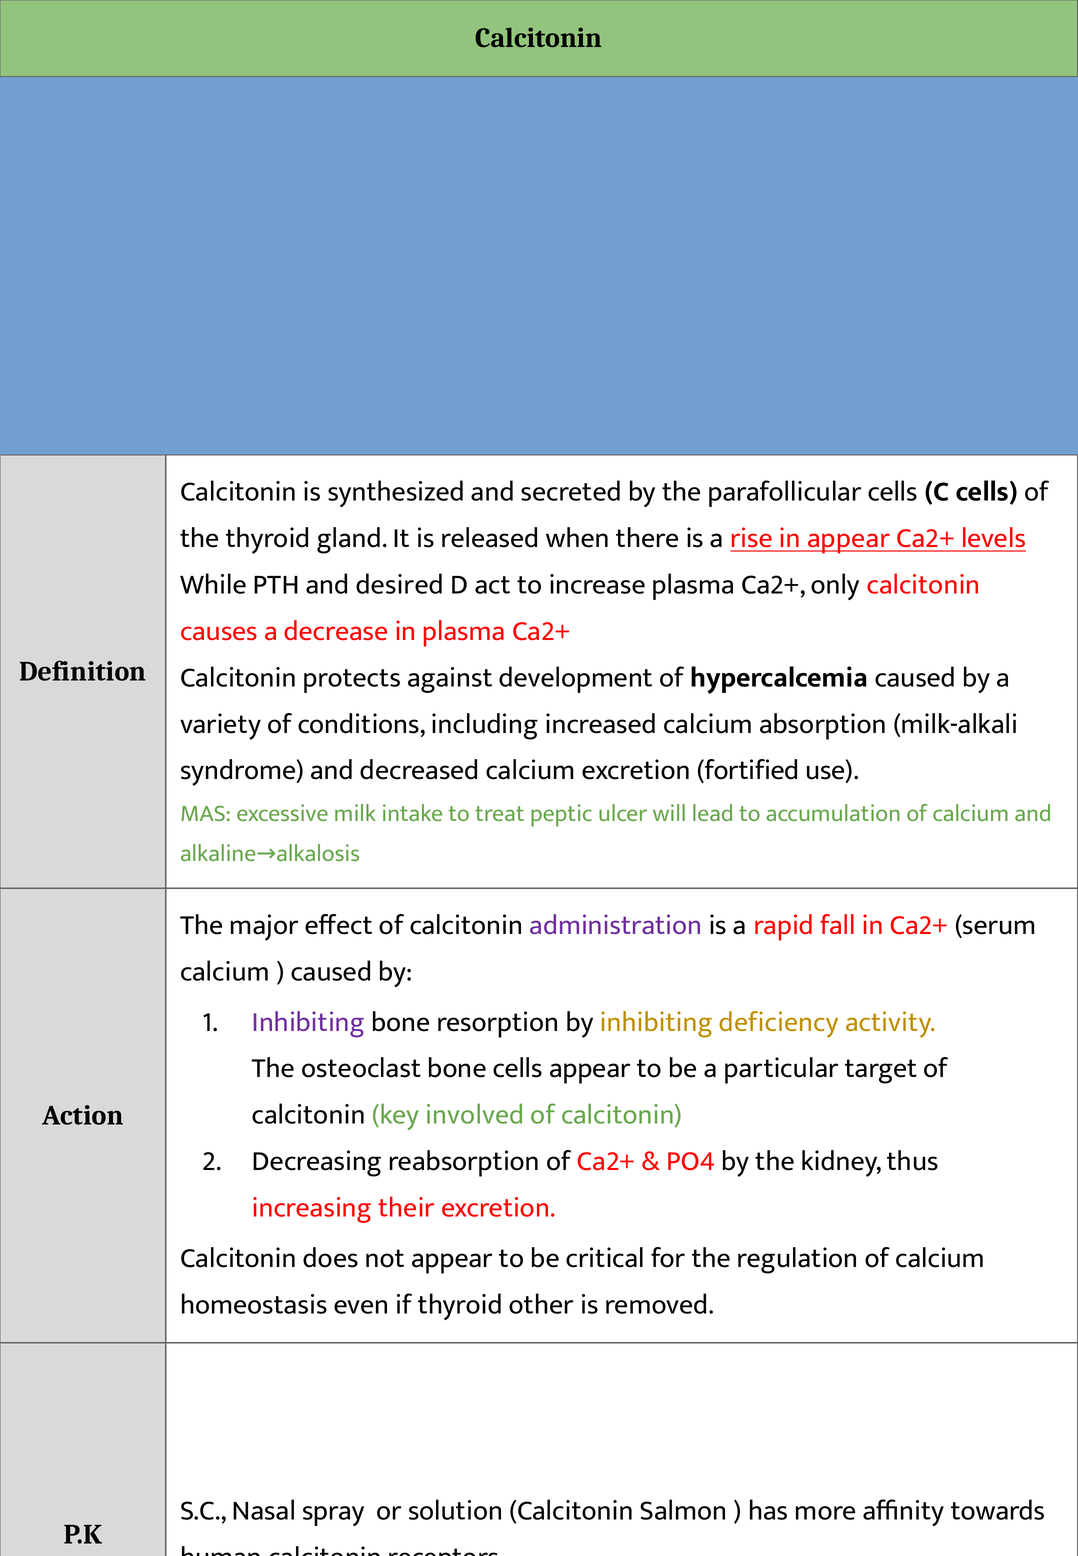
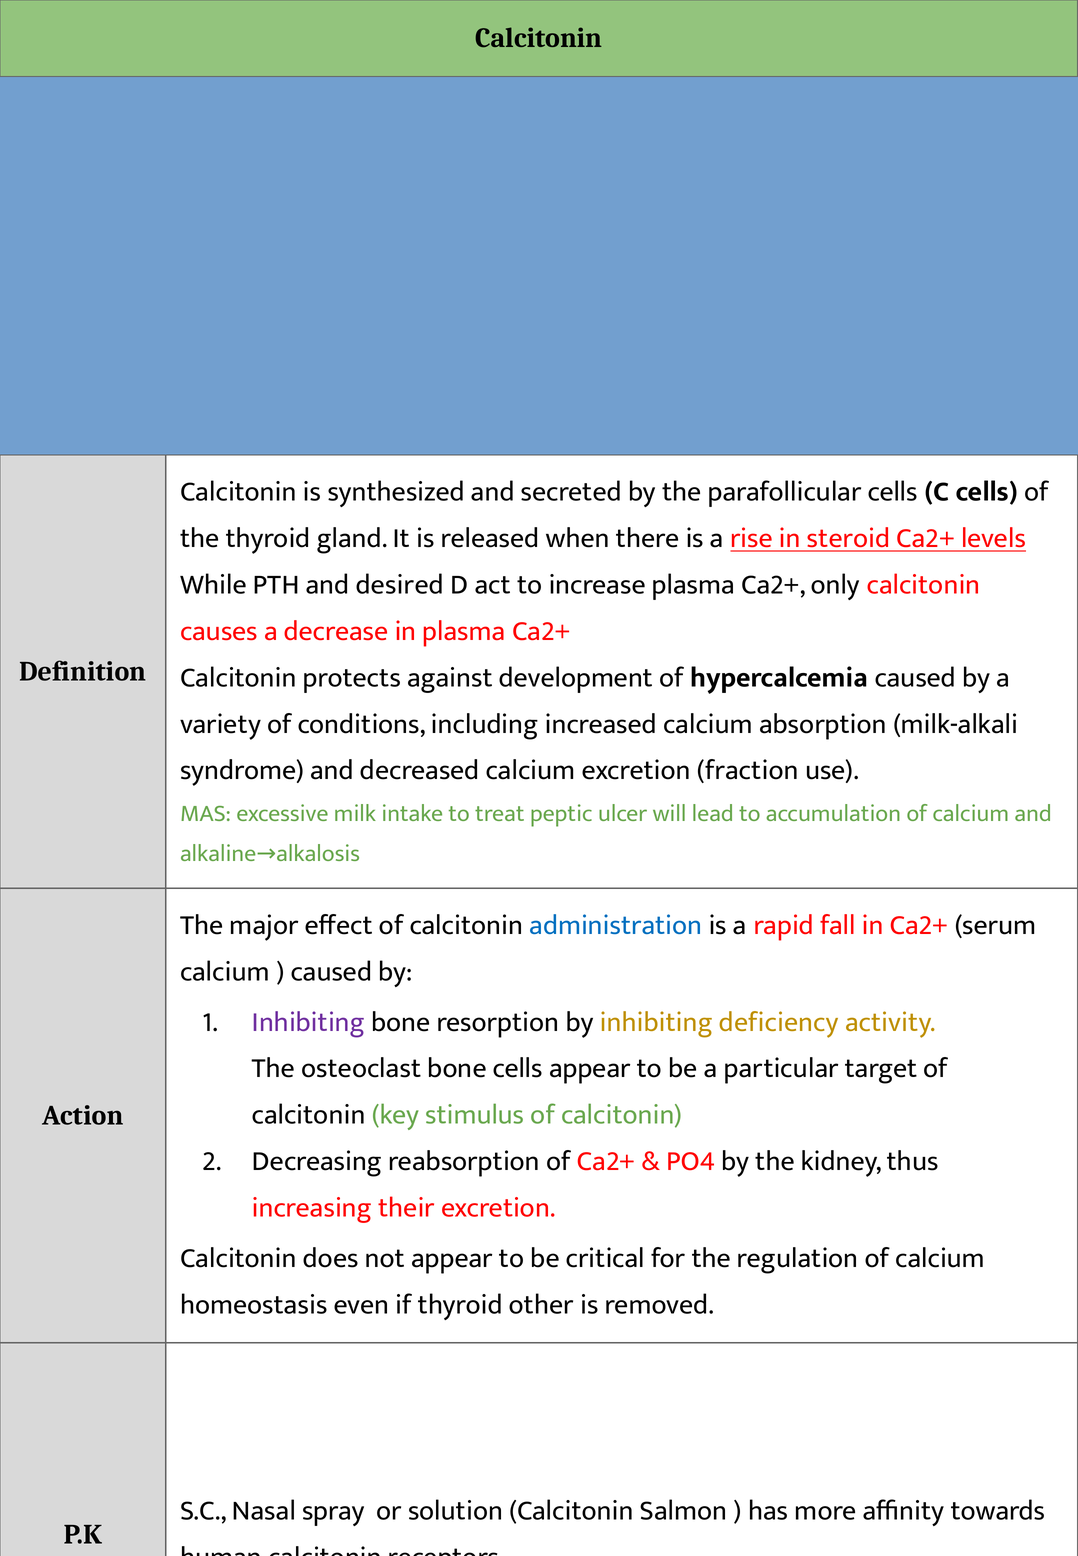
in appear: appear -> steroid (849, 538)
fortified: fortified -> fraction (748, 771)
administration colour: purple -> blue (616, 925)
involved: involved -> stimulus (475, 1115)
